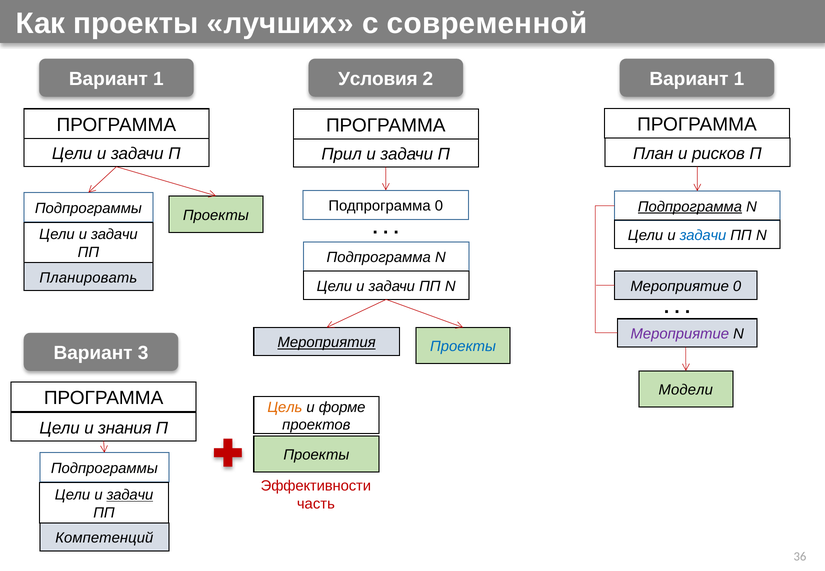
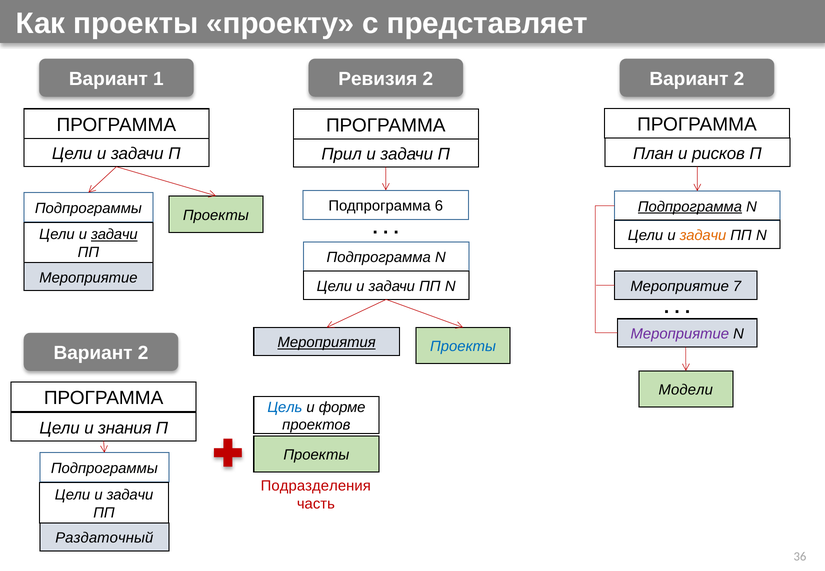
лучших: лучших -> проекту (280, 24)
современной: современной -> представляет (487, 24)
Условия: Условия -> Ревизия (378, 79)
2 Вариант 1: 1 -> 2 (739, 79)
Подпрограмма 0: 0 -> 6 (439, 206)
задачи underline: none -> present (114, 235)
задачи colour: blue -> orange (703, 235)
Планировать: Планировать -> Мероприятие (88, 278)
Мероприятие 0: 0 -> 7 (737, 286)
3: 3 -> 2 (143, 353)
Цель colour: orange -> blue (285, 407)
Эффективности: Эффективности -> Подразделения (316, 486)
задачи underline: present -> none (130, 495)
Компетенций: Компетенций -> Раздаточный (104, 538)
